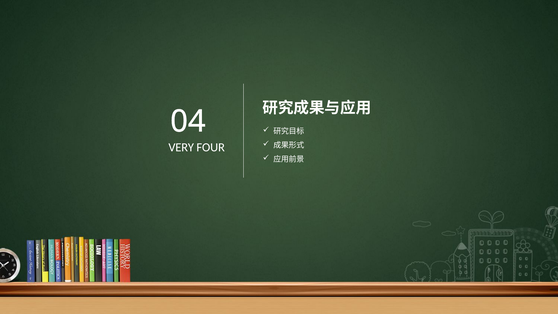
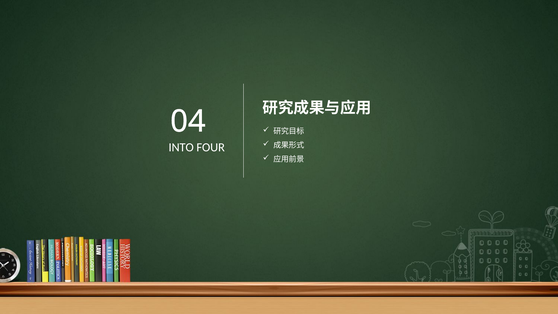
VERY: VERY -> INTO (181, 147)
